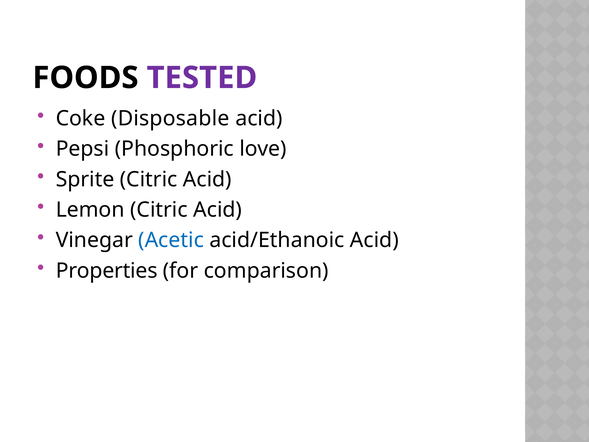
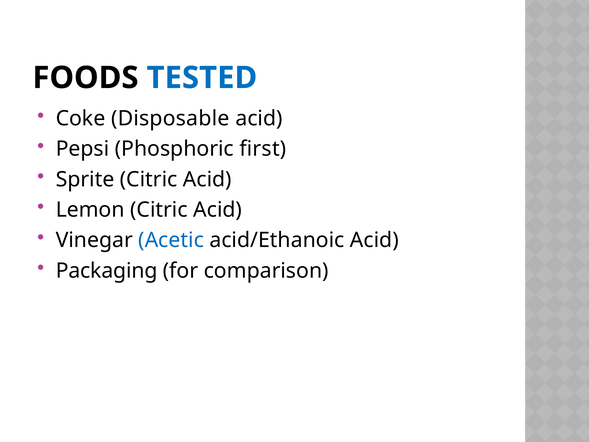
TESTED colour: purple -> blue (202, 78)
love: love -> first (263, 149)
Properties: Properties -> Packaging (107, 271)
